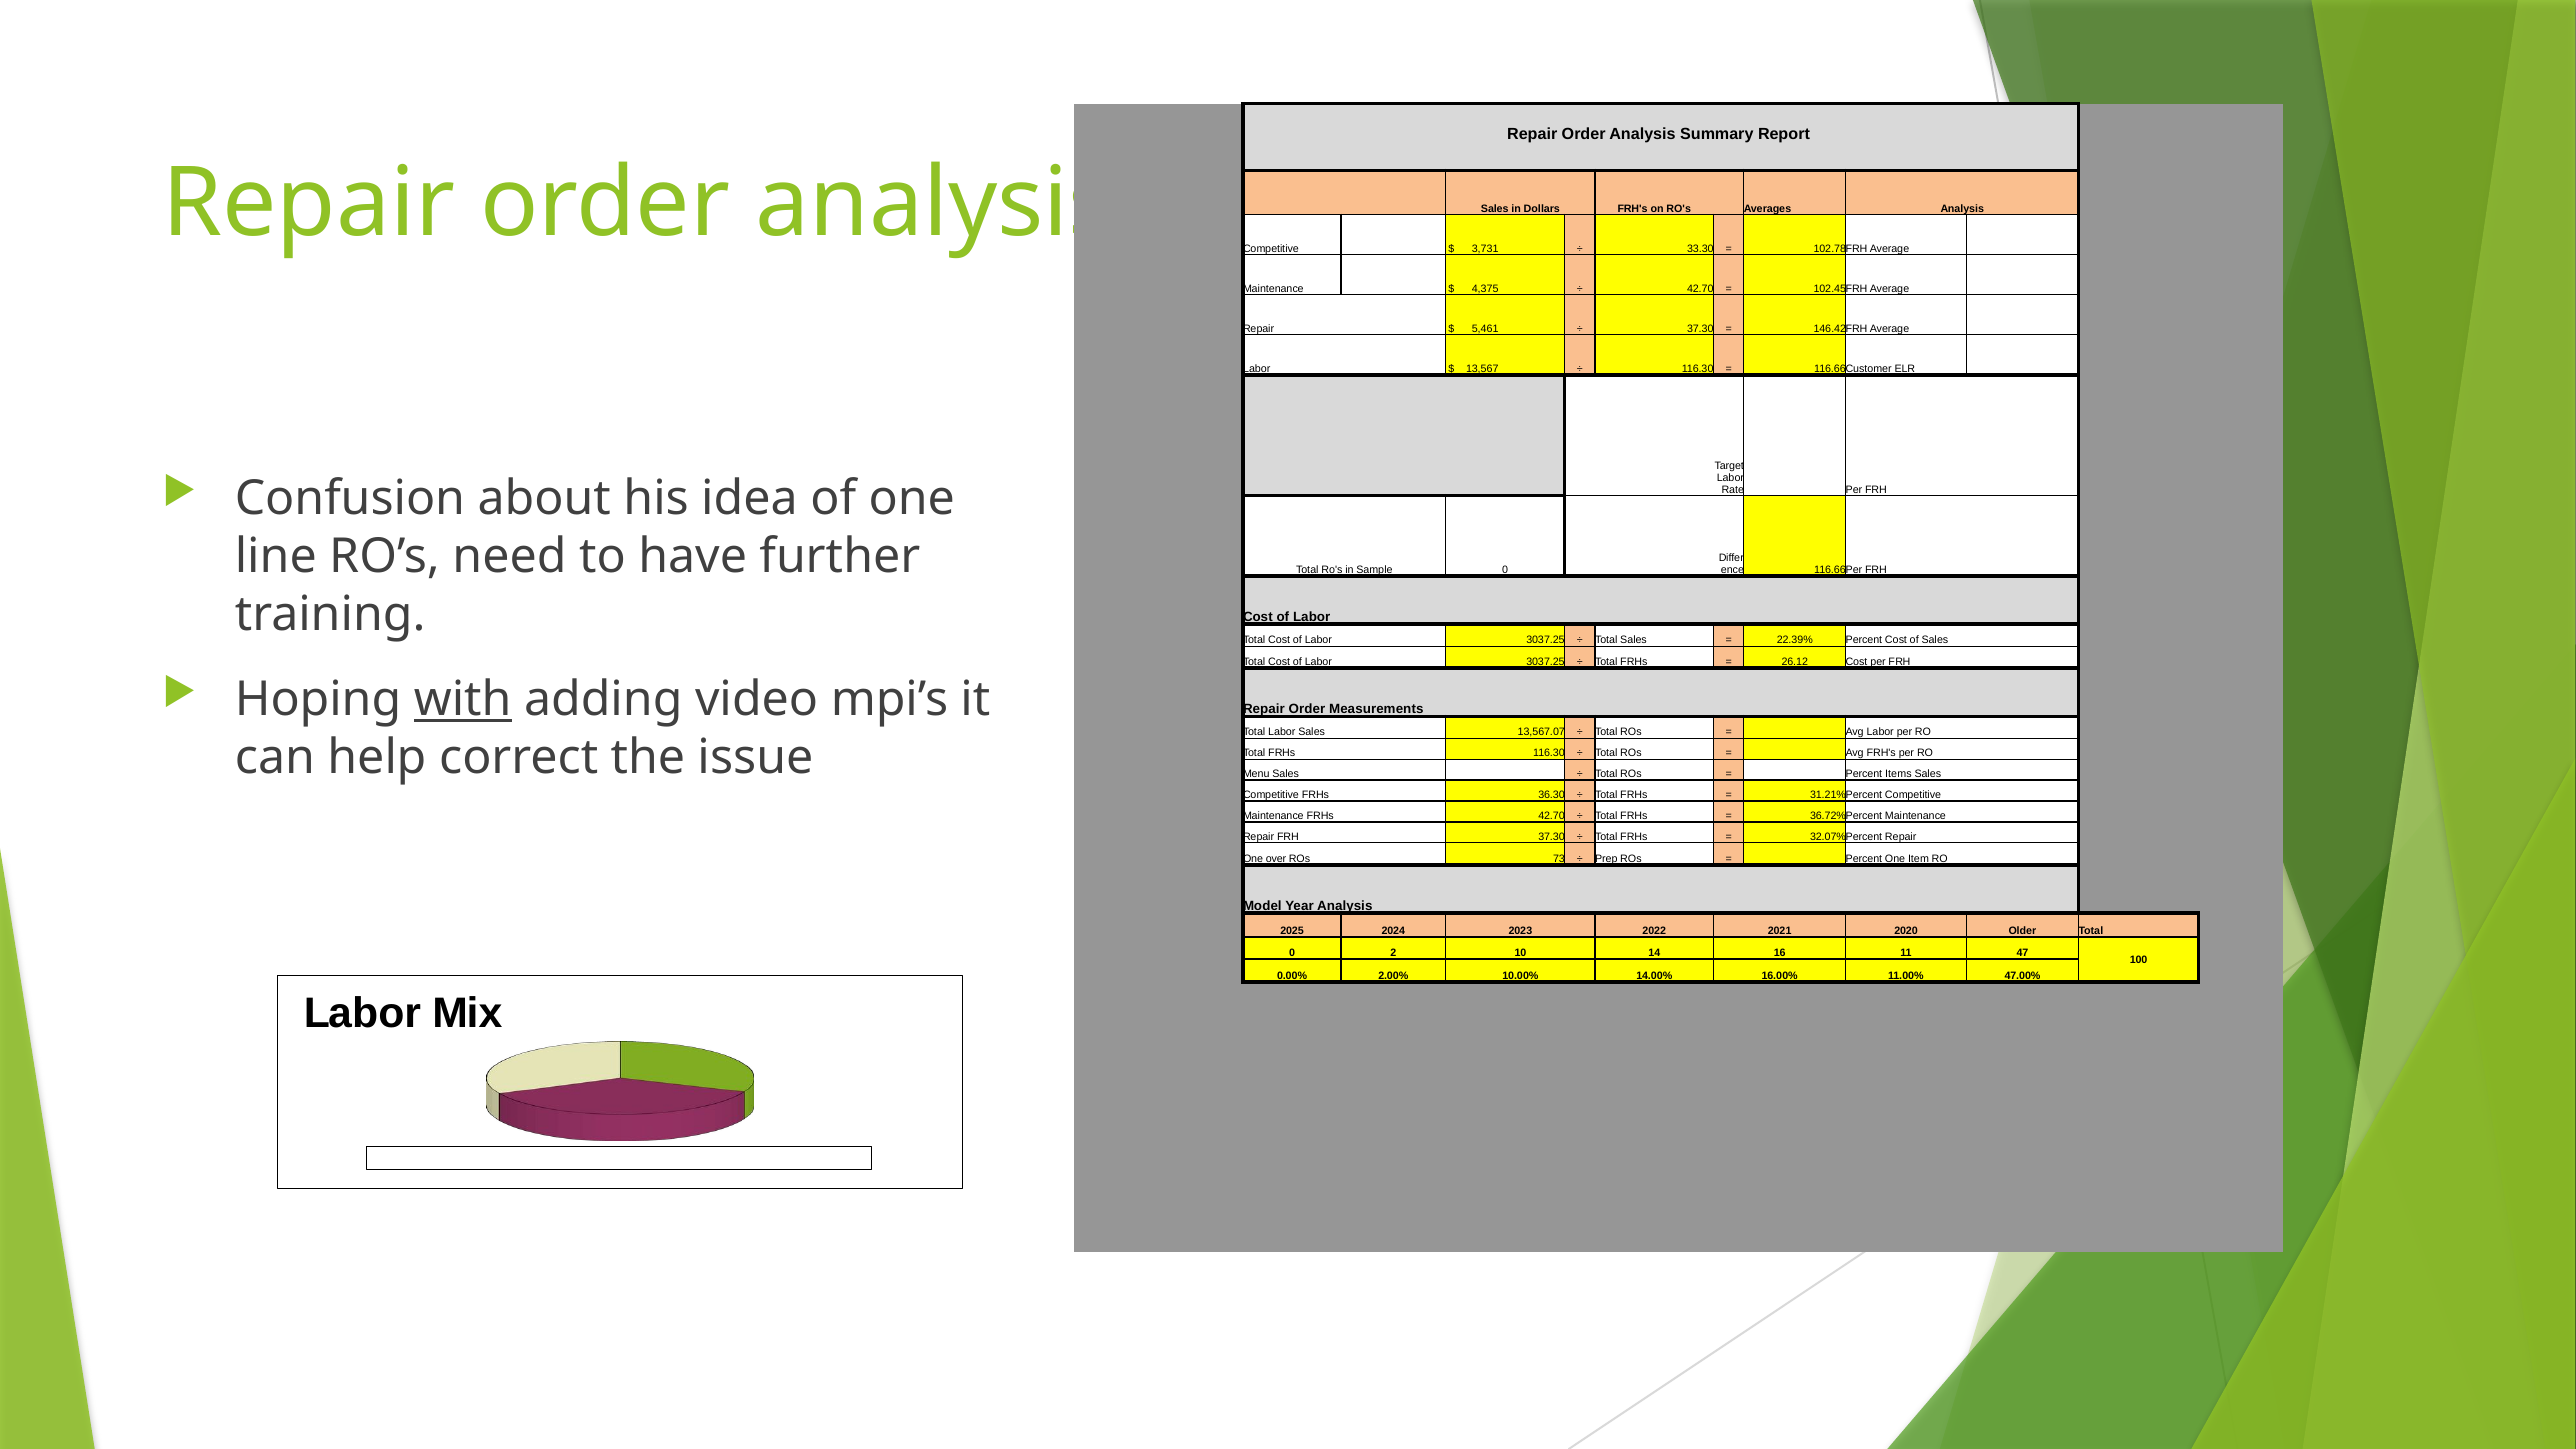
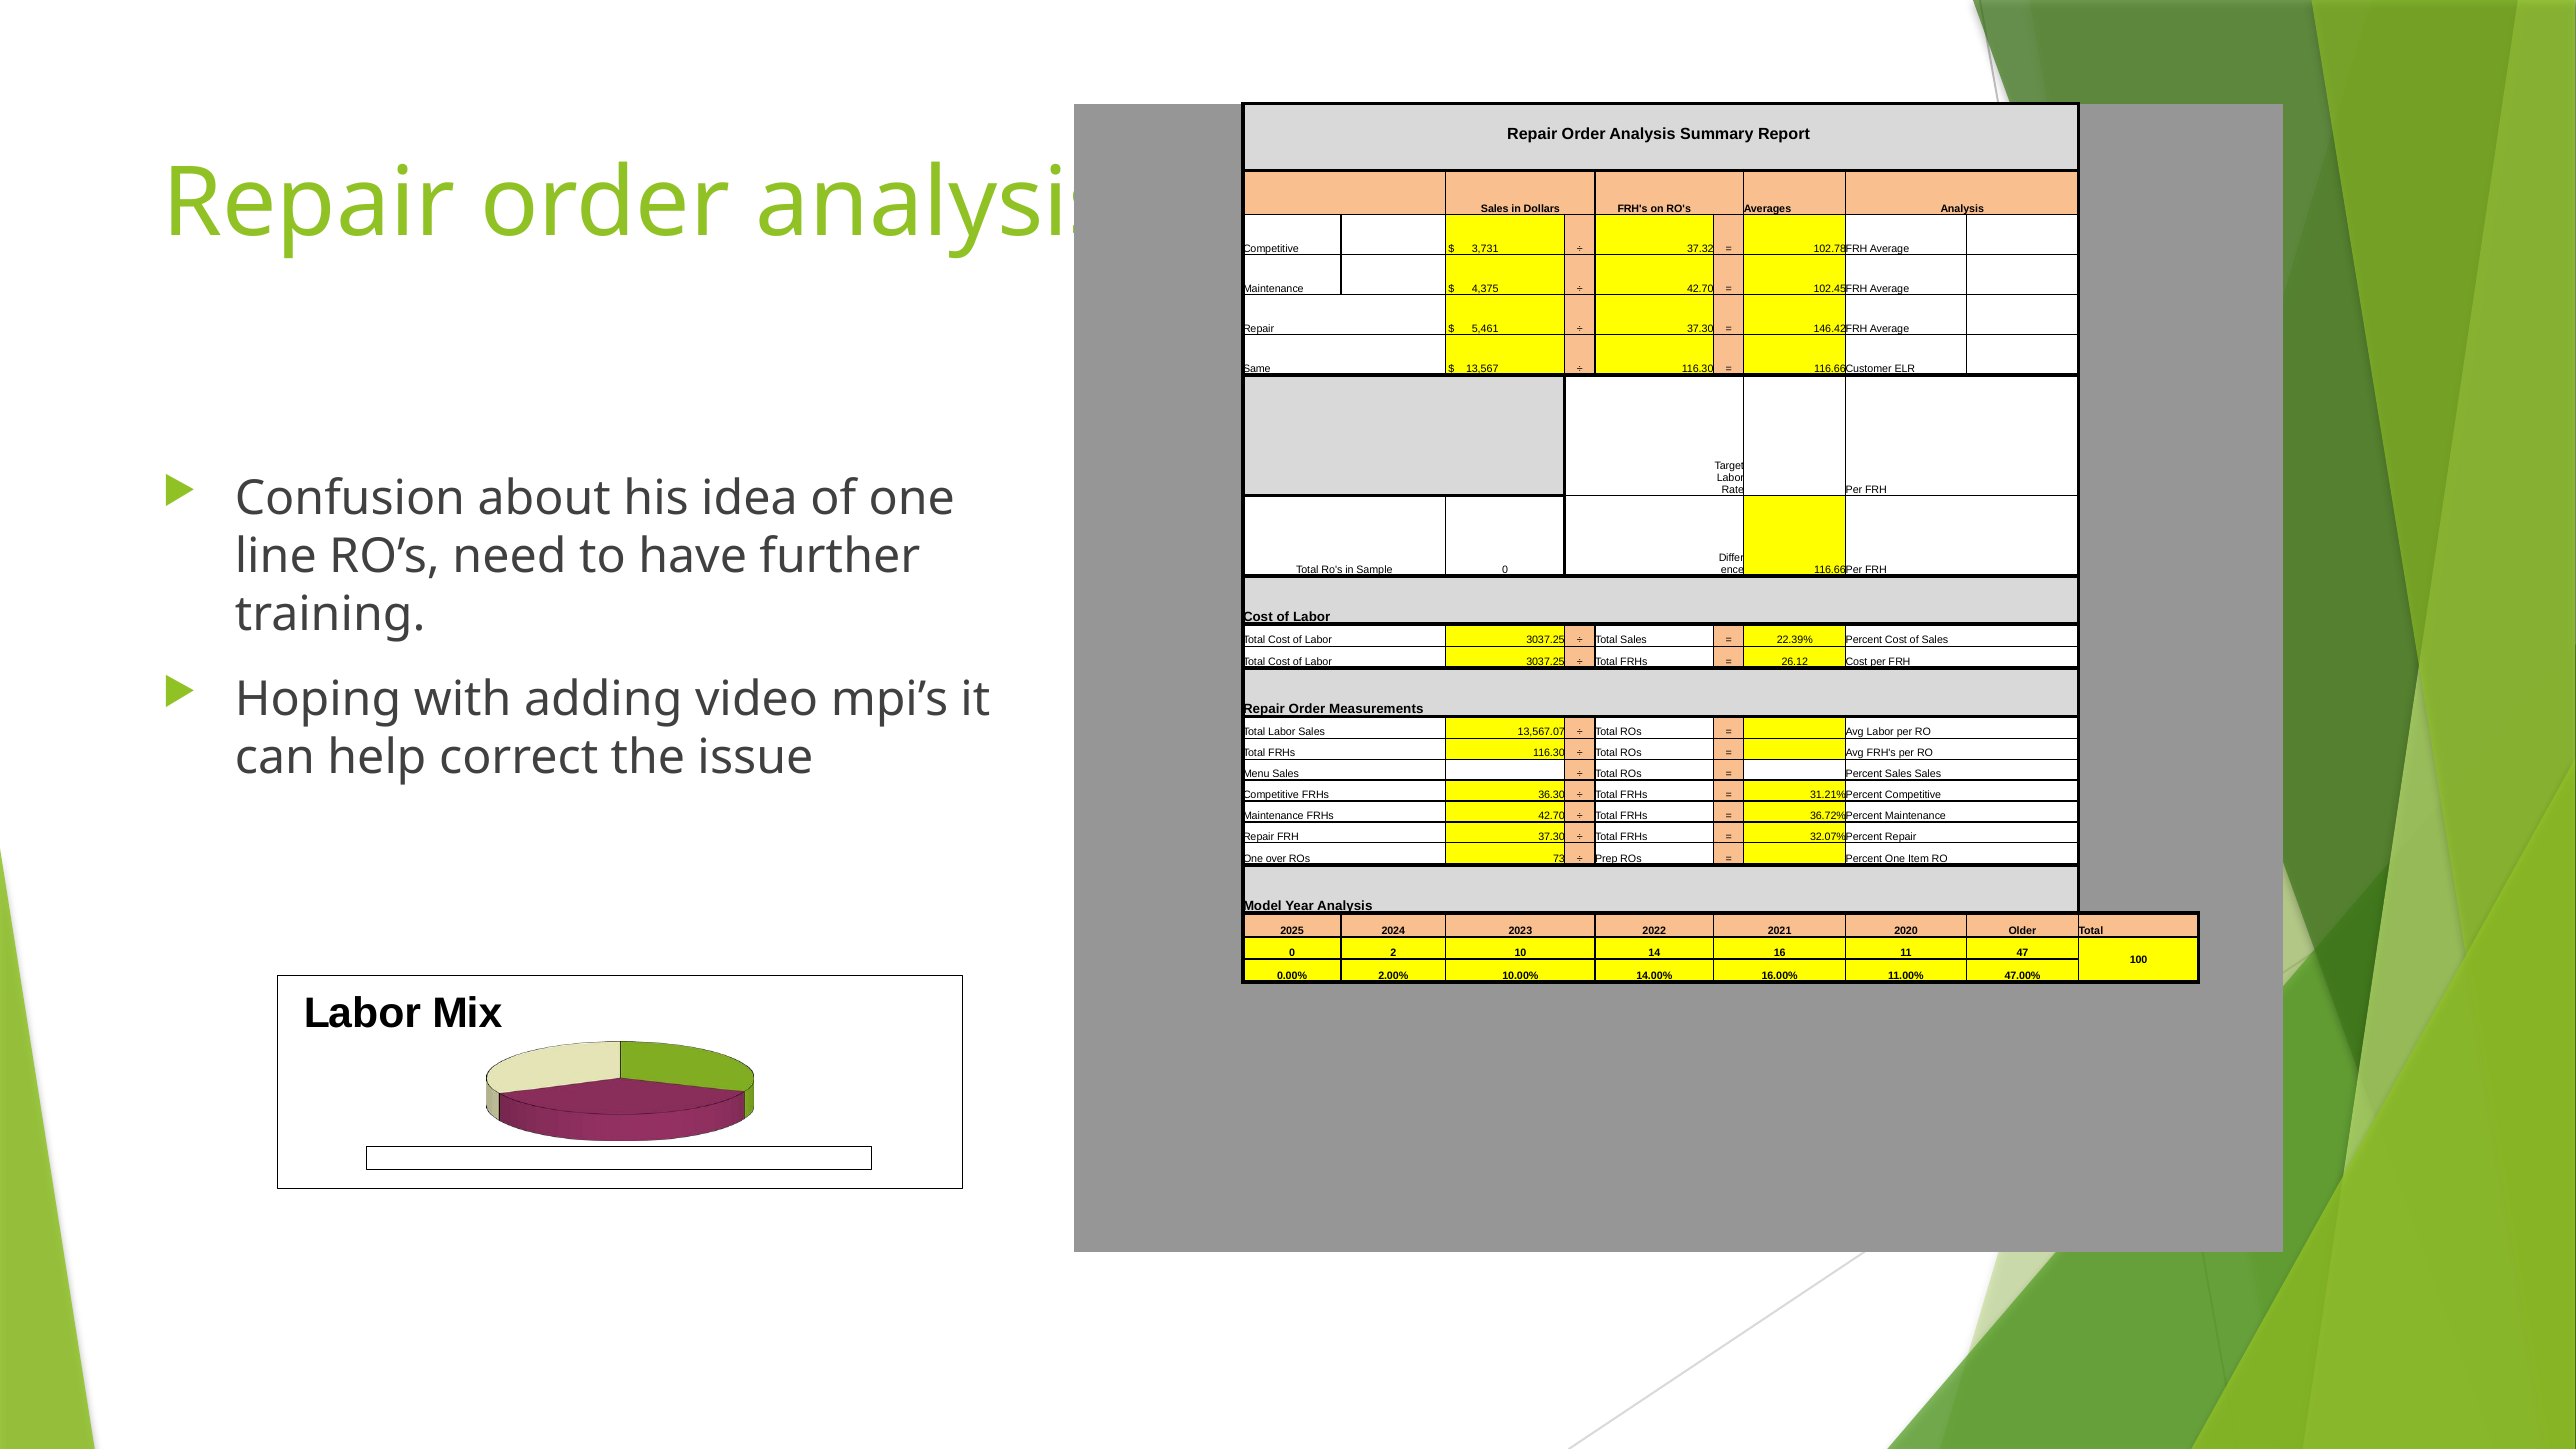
33.30: 33.30 -> 37.32 (1700, 249)
Labor: Labor -> Same (1257, 369)
with underline: present -> none (463, 699)
Percent Items: Items -> Sales (1898, 774)
